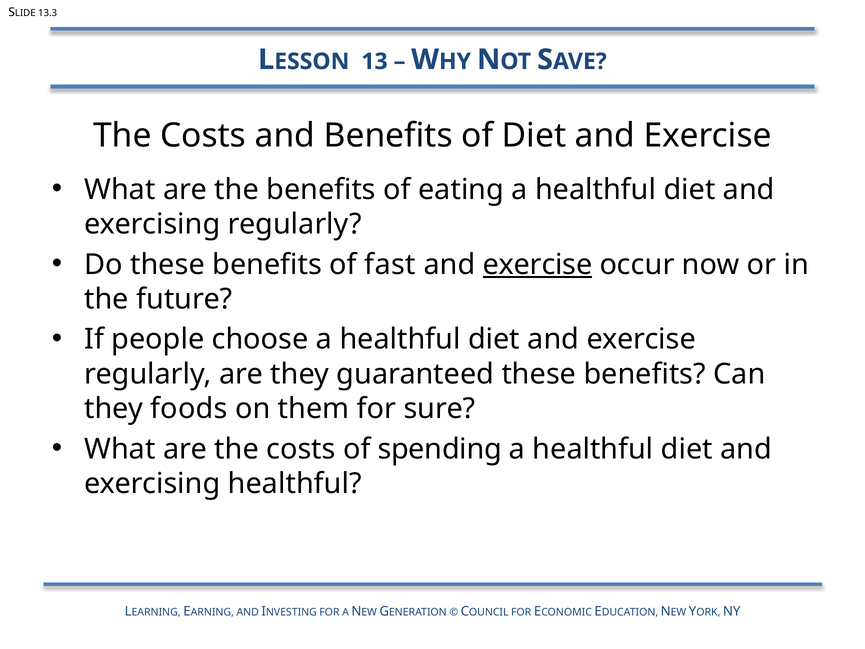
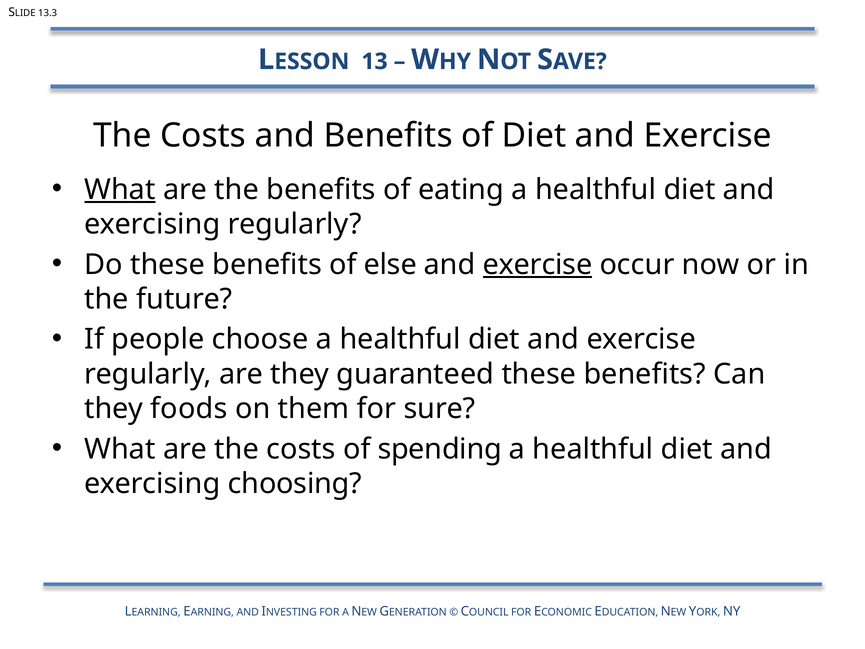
What underline: none -> present (120, 189)
fast: fast -> else (390, 264)
exercising healthful: healthful -> choosing (295, 483)
